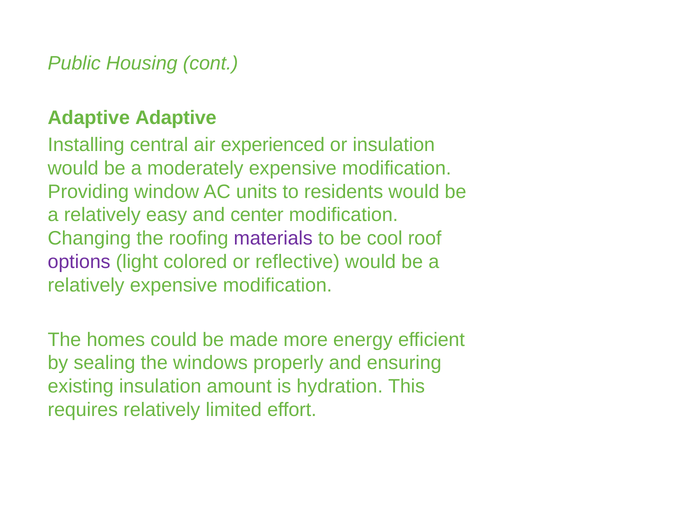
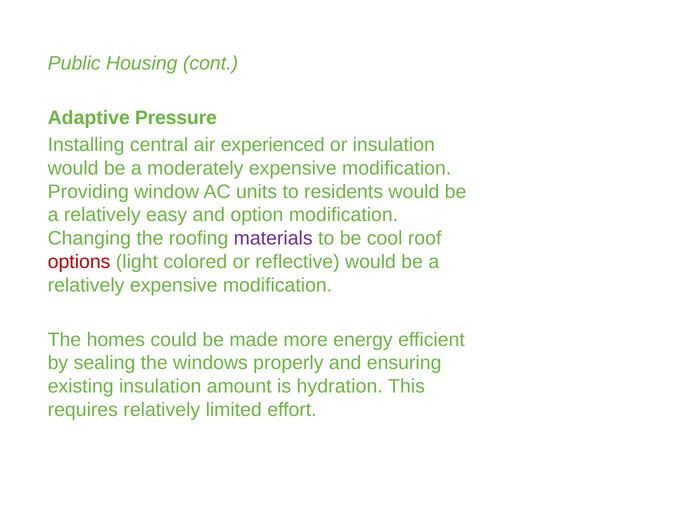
Adaptive Adaptive: Adaptive -> Pressure (176, 118)
center: center -> option (257, 215)
options colour: purple -> red (79, 262)
